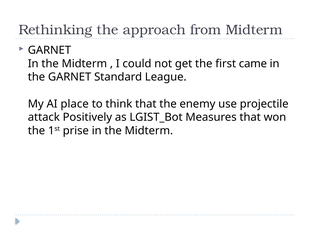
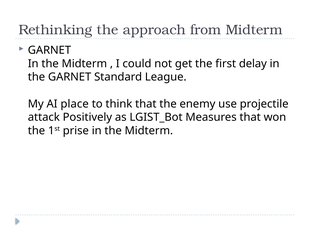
came: came -> delay (253, 64)
